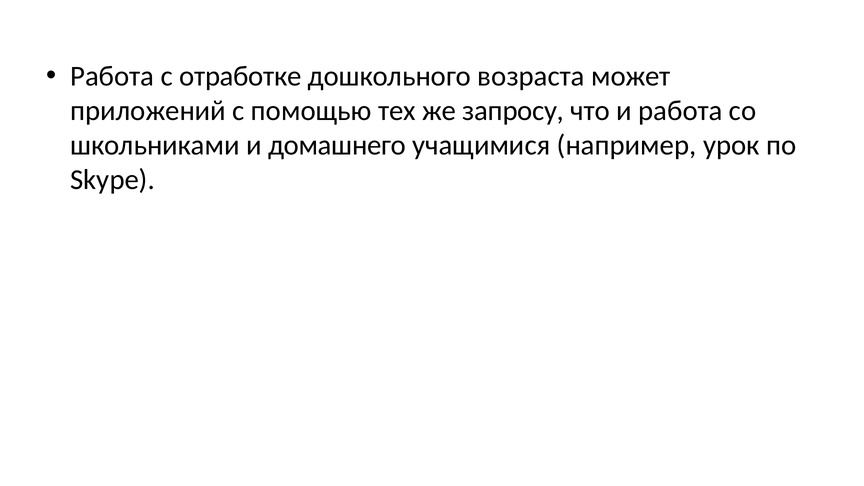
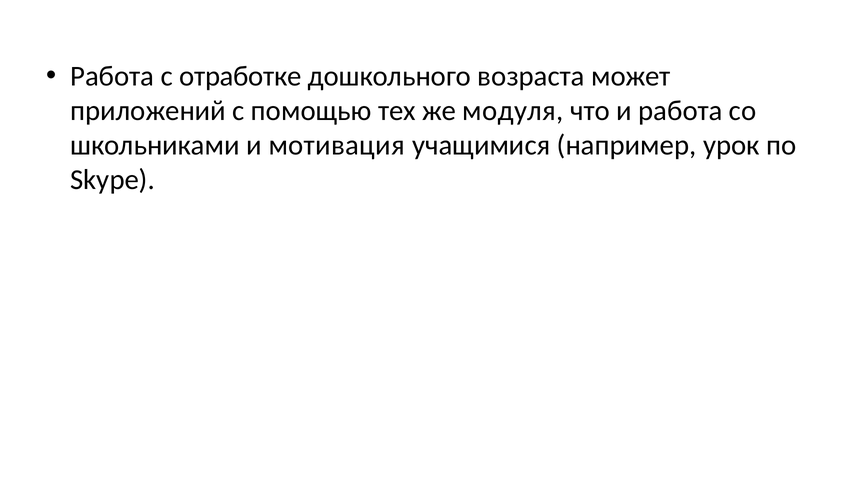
запросу: запросу -> модуля (513, 111)
домашнего: домашнего -> мотивация (337, 145)
